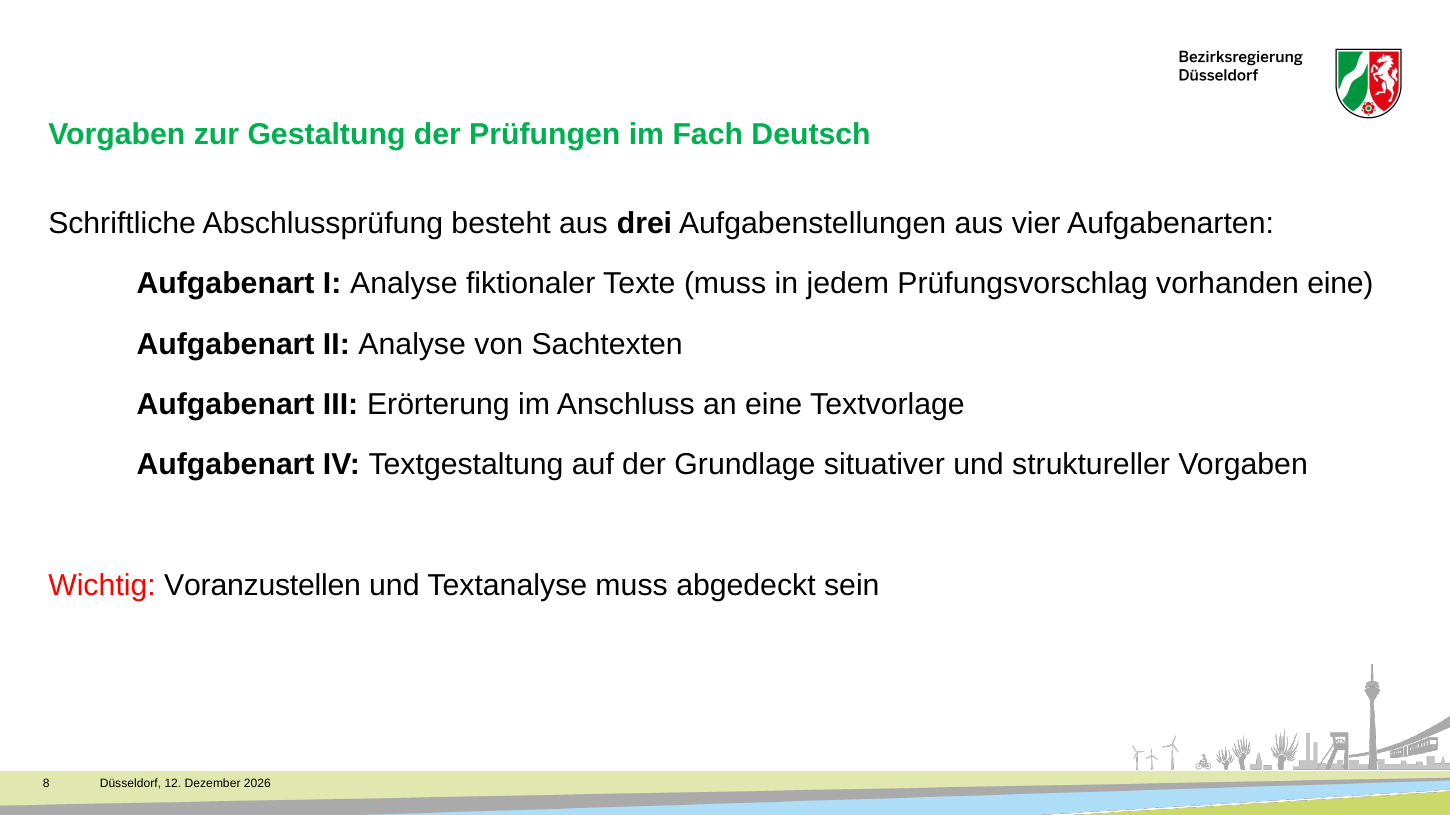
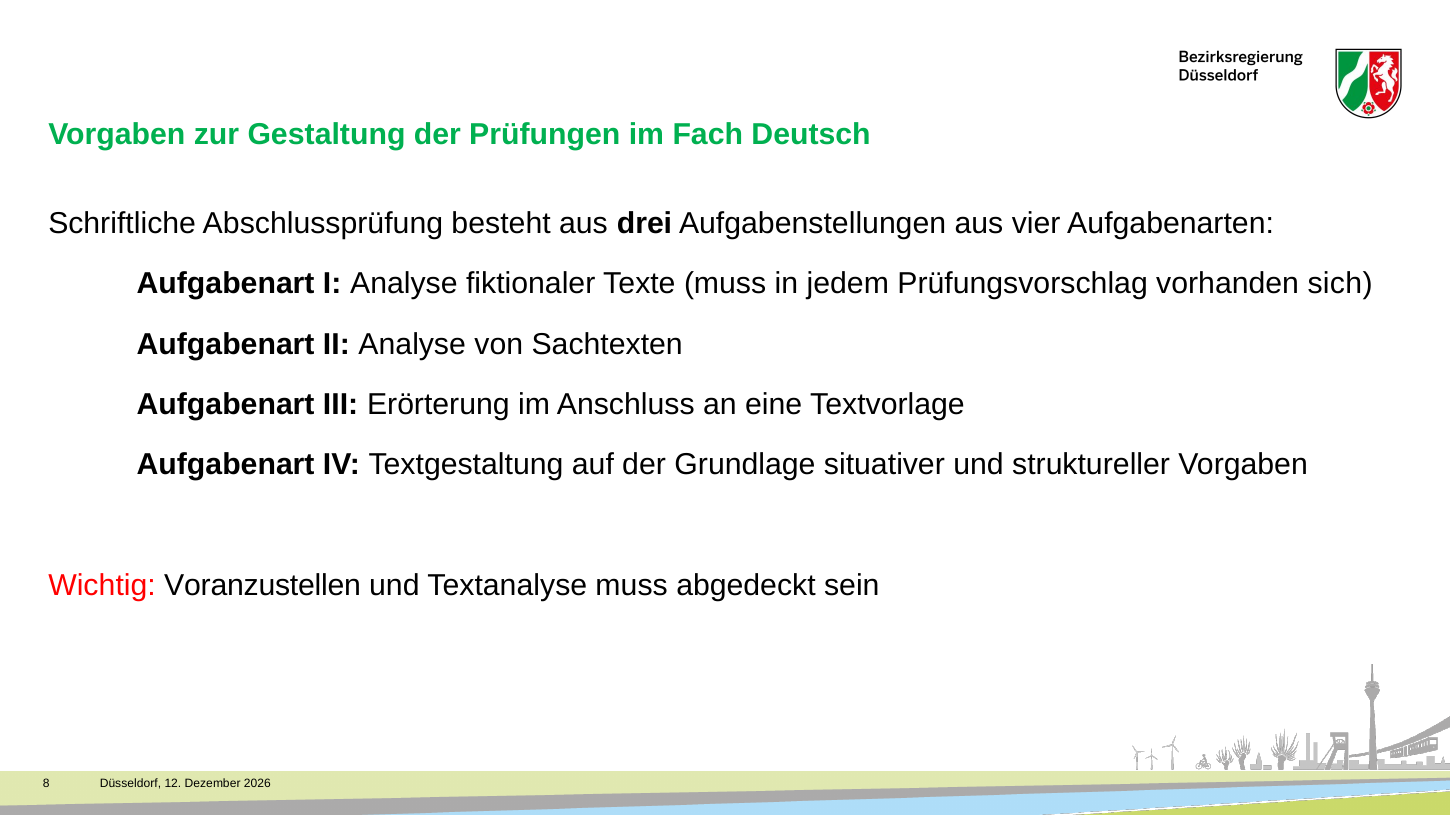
vorhanden eine: eine -> sich (1340, 284)
